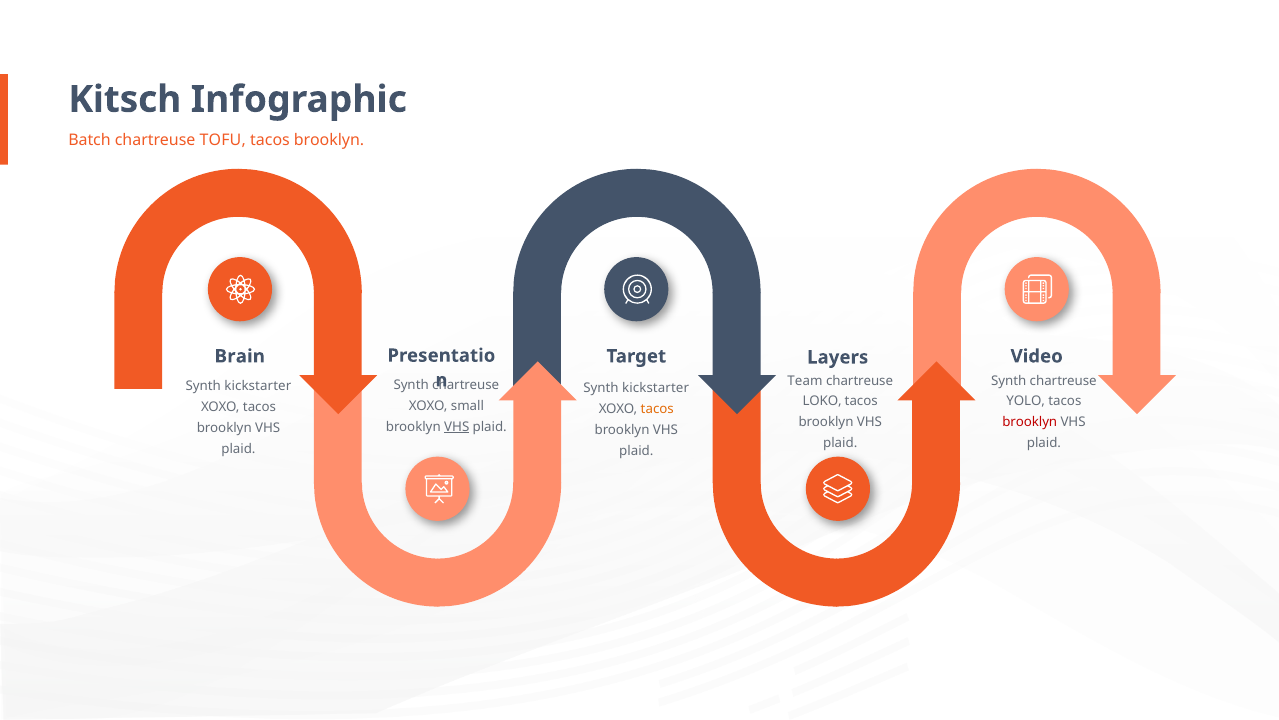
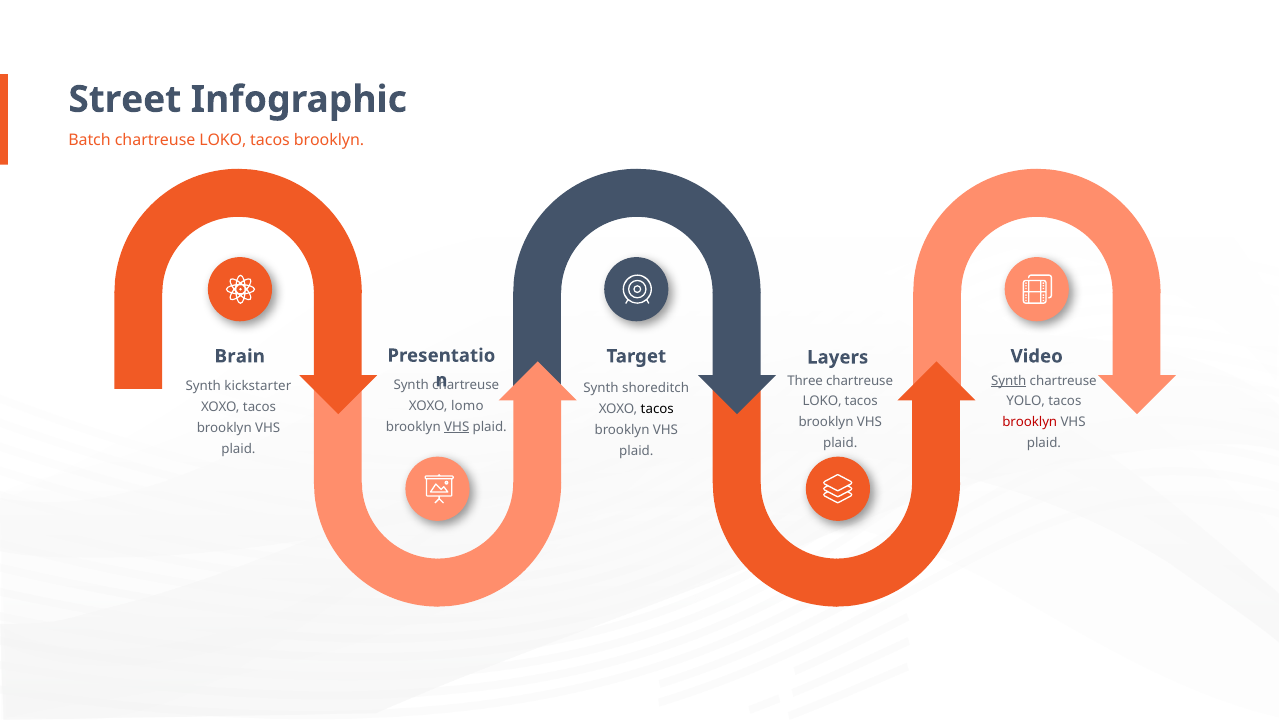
Kitsch: Kitsch -> Street (125, 99)
TOFU: TOFU -> LOKO (223, 140)
Team: Team -> Three (805, 380)
Synth underline: none -> present (1009, 380)
kickstarter: kickstarter -> shoreditch (656, 388)
small: small -> lomo (467, 406)
tacos colour: orange -> black (657, 409)
